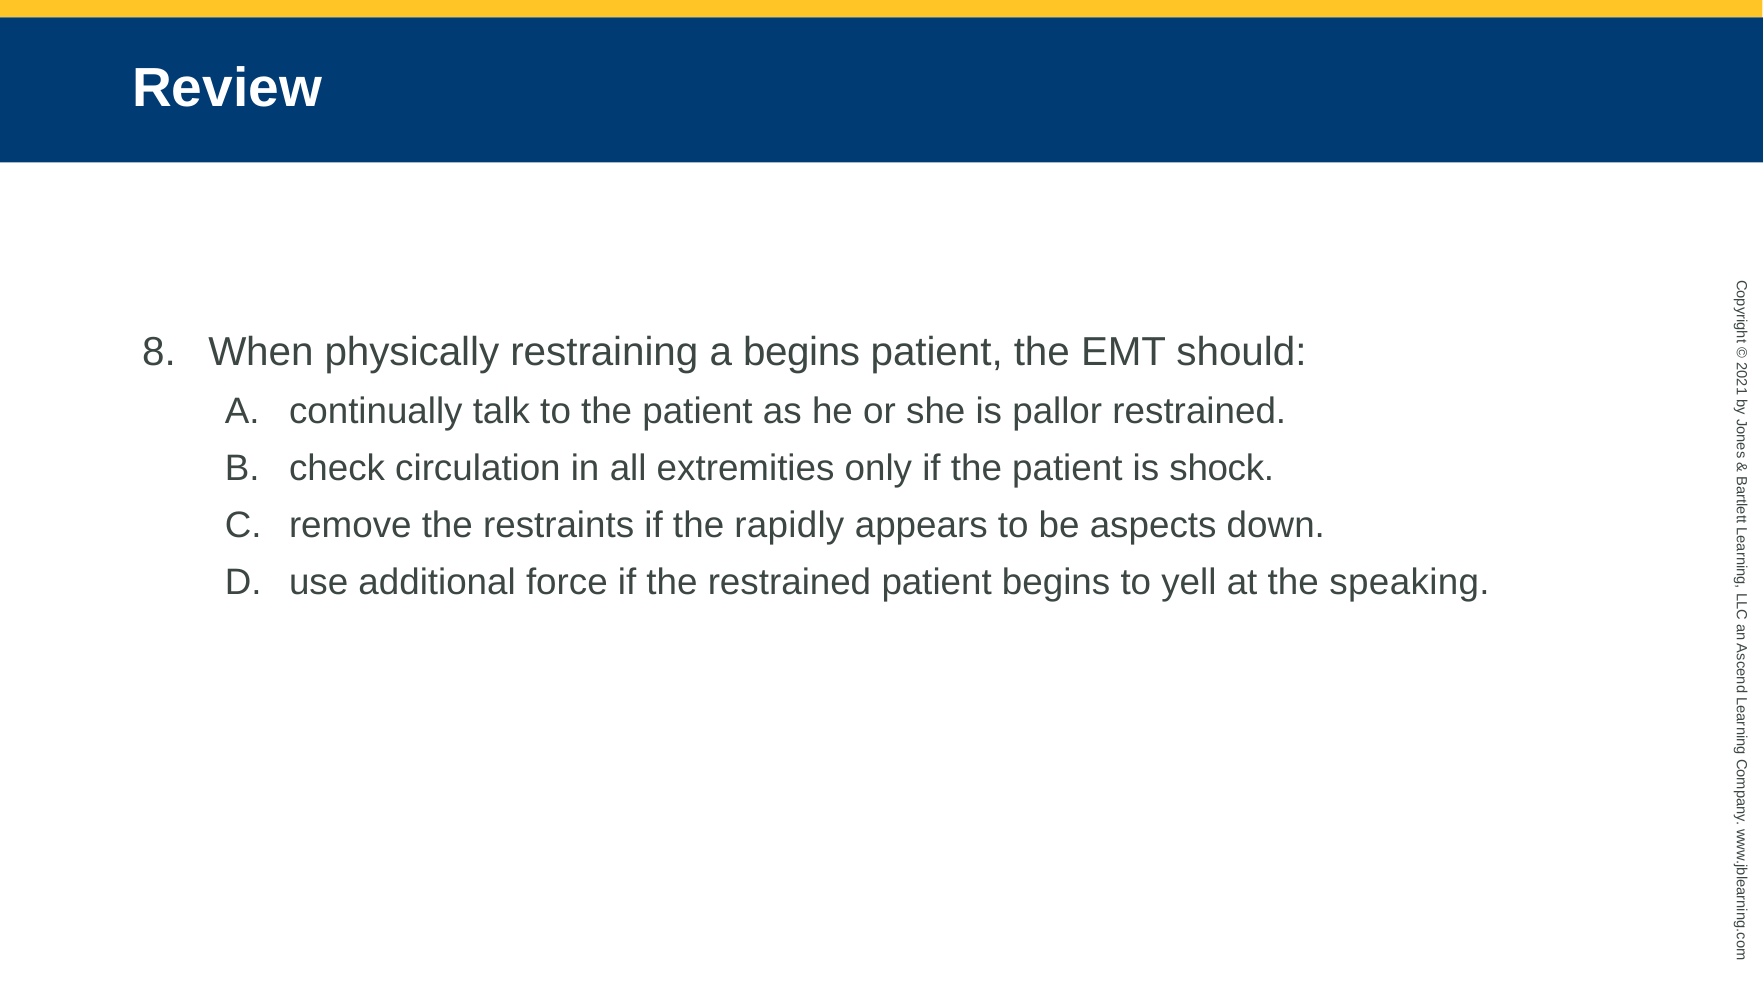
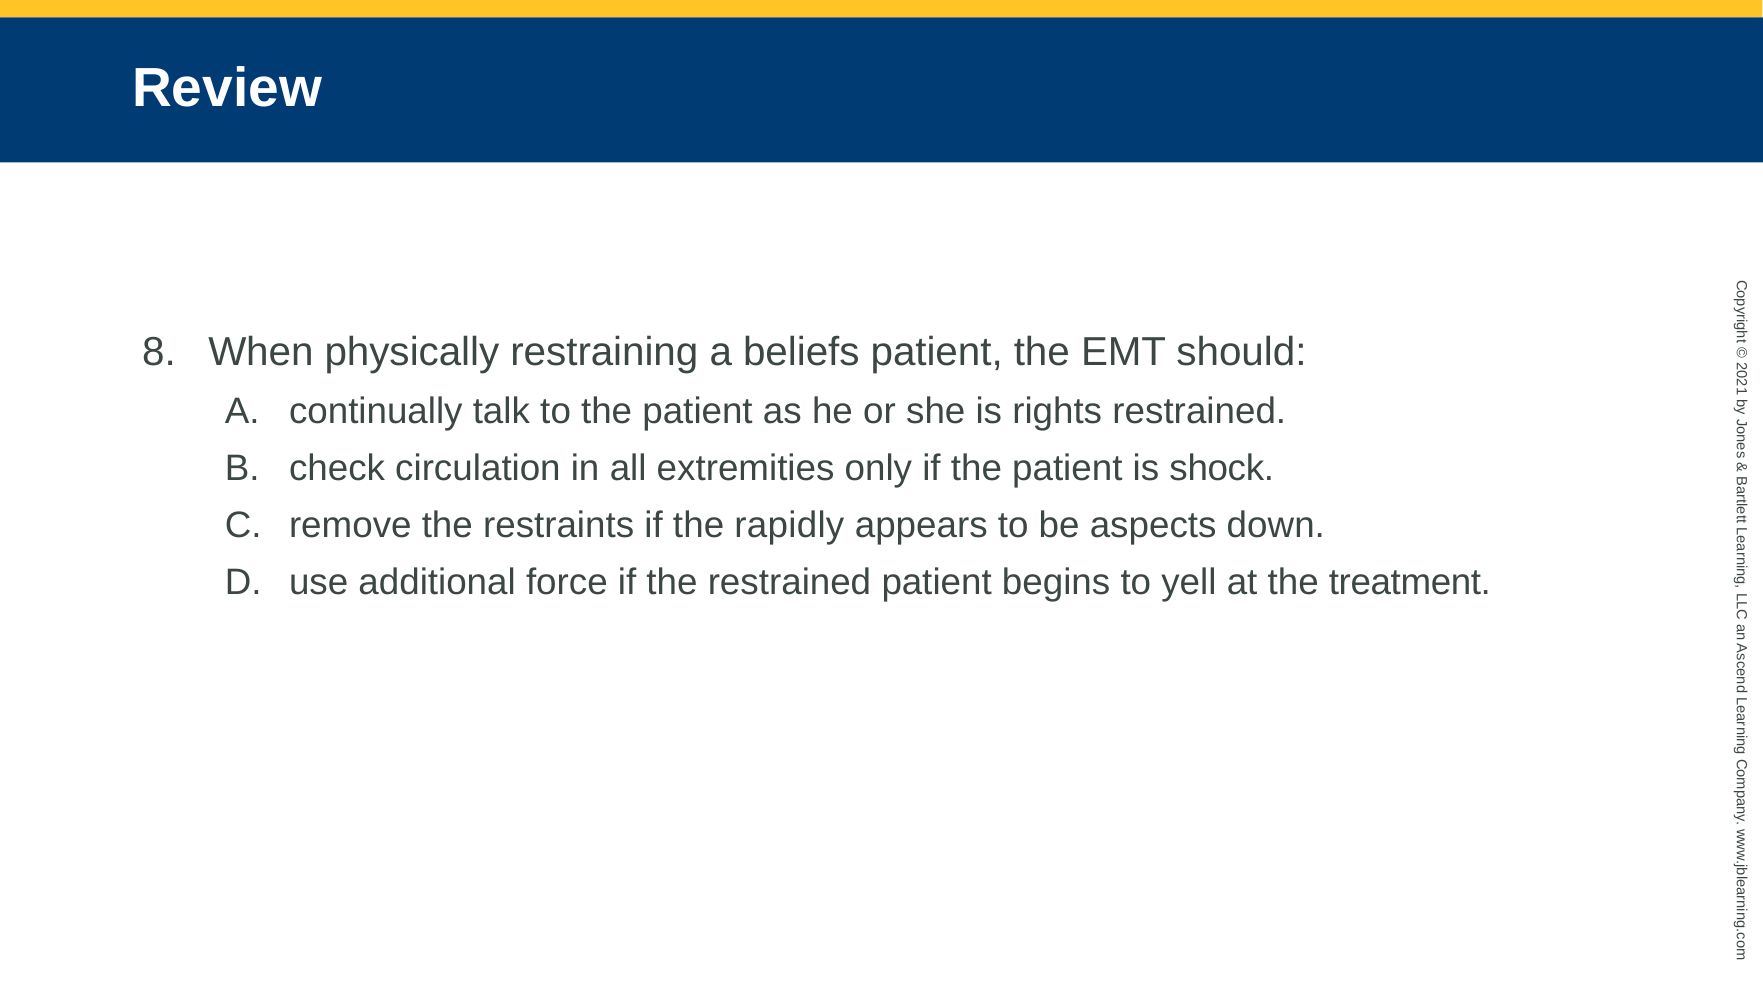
a begins: begins -> beliefs (801, 352)
pallor: pallor -> rights (1057, 411)
speaking: speaking -> treatment (1410, 582)
